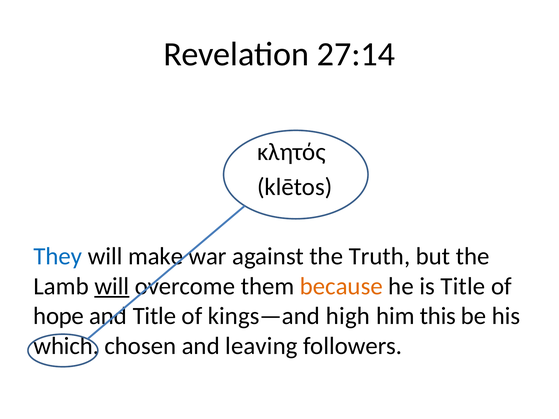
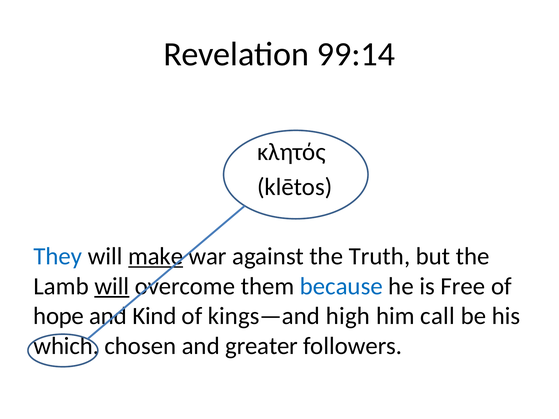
27:14: 27:14 -> 99:14 (356, 54)
make underline: none -> present (156, 257)
because colour: orange -> blue (341, 286)
is Title: Title -> Free (463, 286)
and Title: Title -> Kind (154, 316)
this: this -> call (438, 316)
leaving: leaving -> greater (262, 346)
